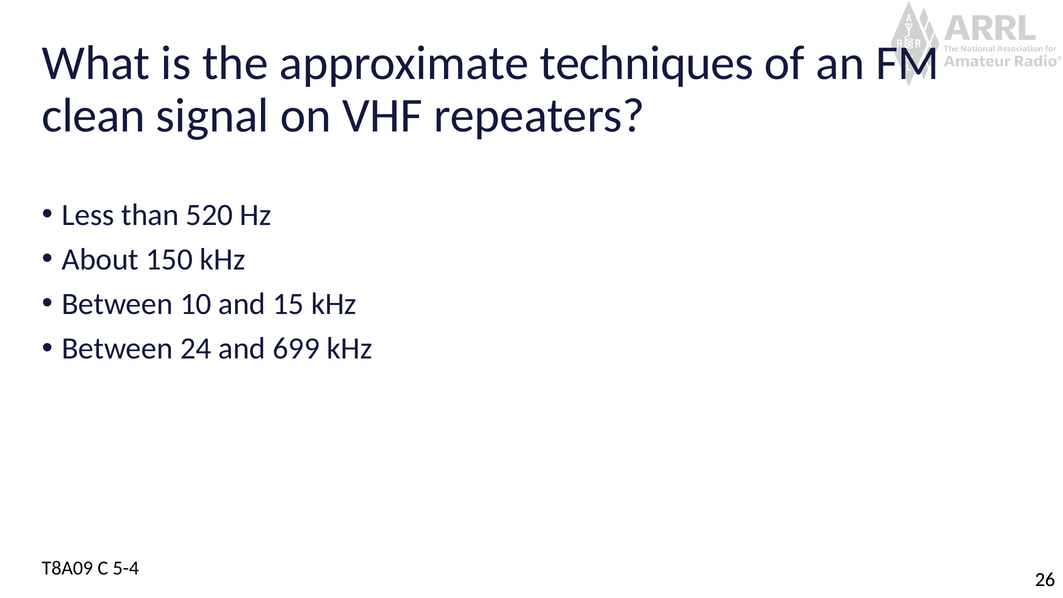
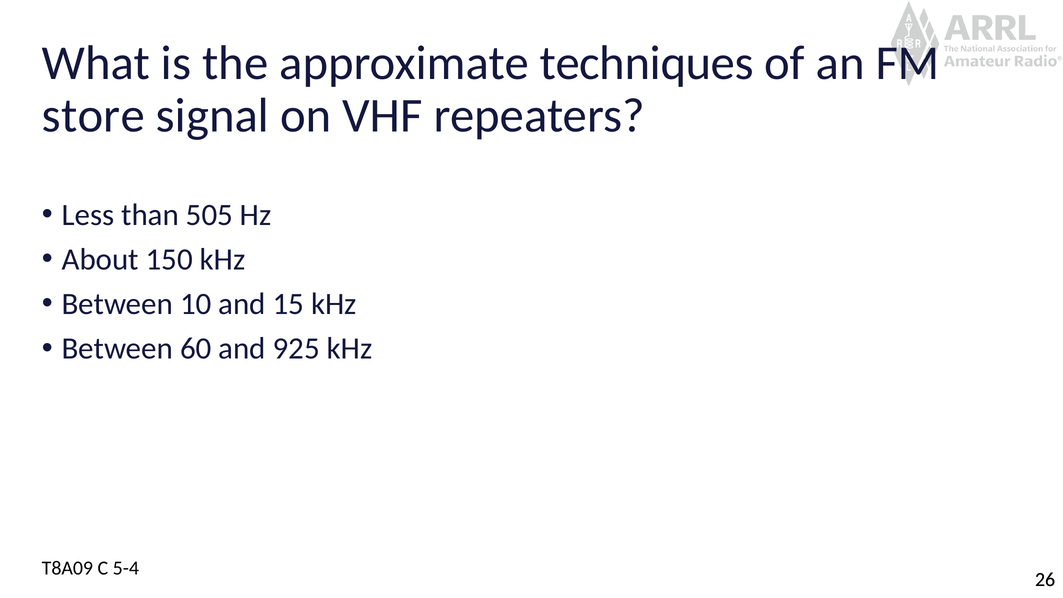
clean: clean -> store (93, 116)
520: 520 -> 505 (209, 215)
24: 24 -> 60 (196, 348)
699: 699 -> 925 (296, 348)
